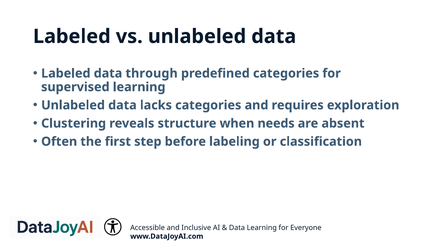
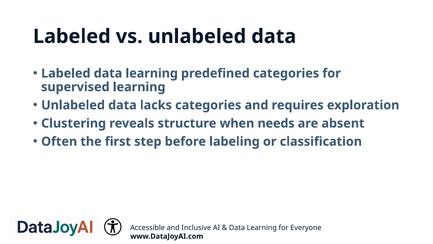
Labeled data through: through -> learning (152, 73)
